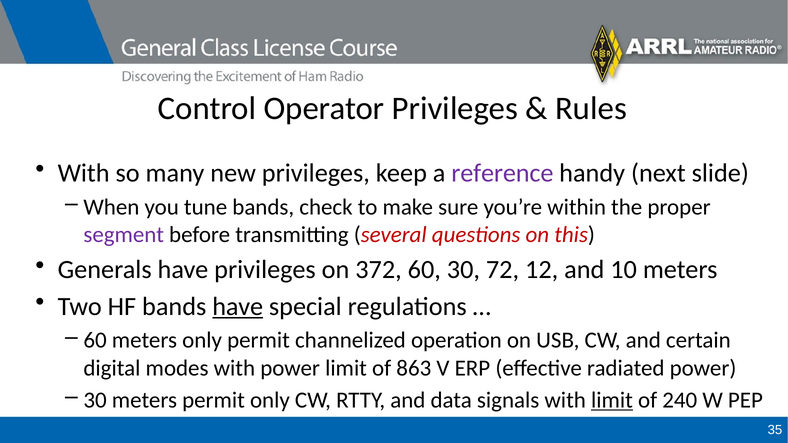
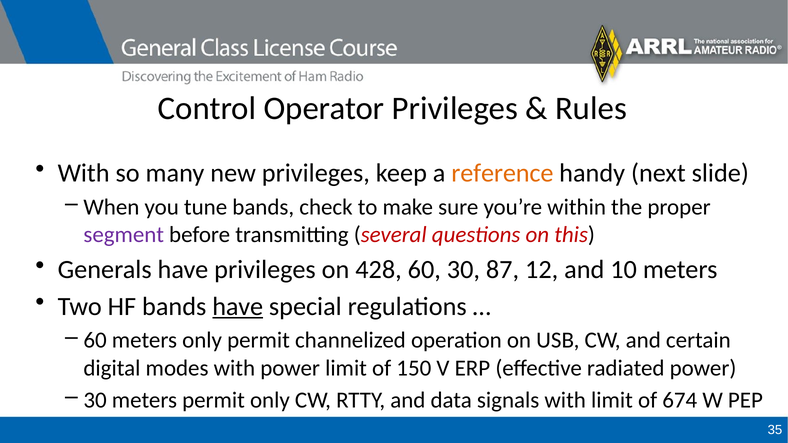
reference colour: purple -> orange (502, 173)
372: 372 -> 428 (379, 270)
72: 72 -> 87 (502, 270)
863: 863 -> 150 (414, 368)
limit underline: present -> none (612, 400)
240: 240 -> 674 (680, 400)
